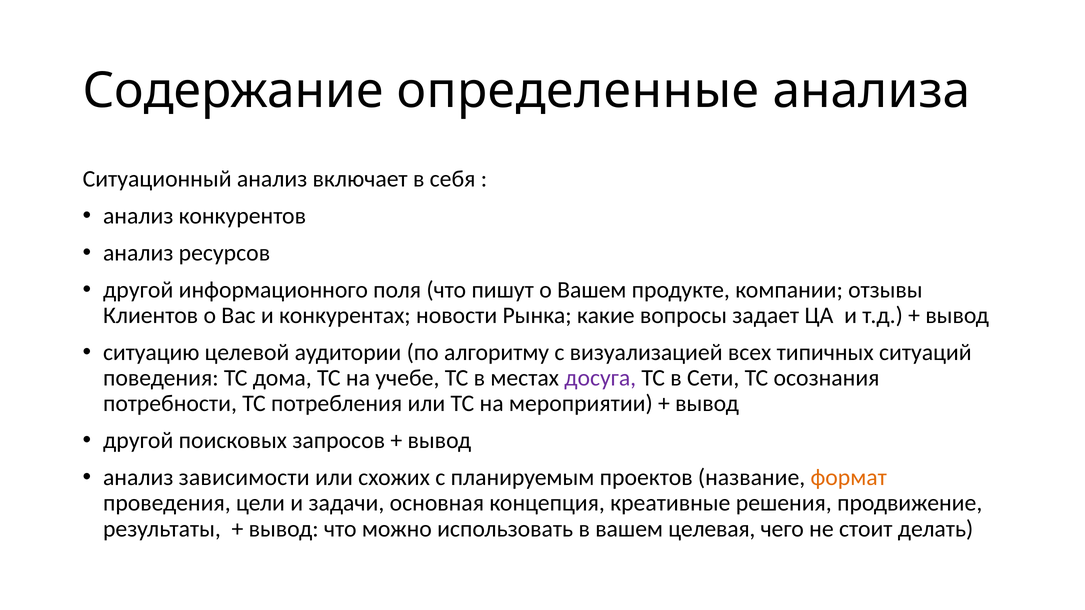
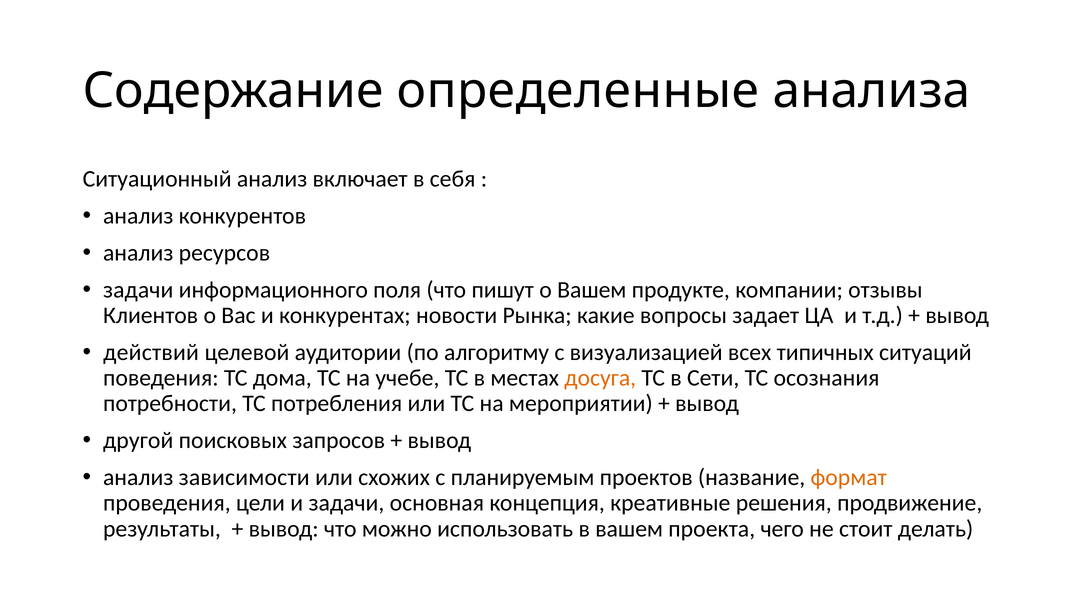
другой: другой -> задачи (138, 290)
ситуацию: ситуацию -> действий (151, 353)
досуга colour: purple -> orange (600, 378)
целевая: целевая -> проекта (712, 529)
